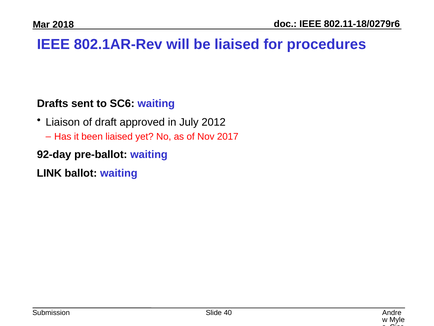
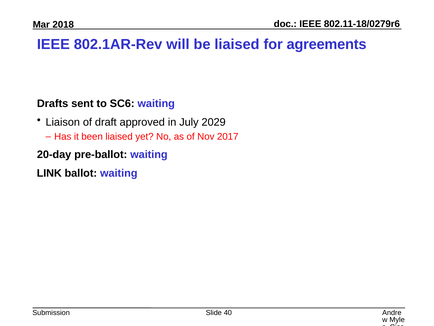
procedures: procedures -> agreements (327, 44)
2012: 2012 -> 2029 (214, 122)
92-day: 92-day -> 20-day (54, 154)
